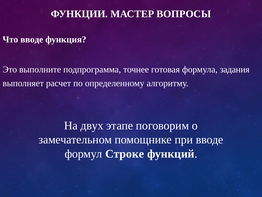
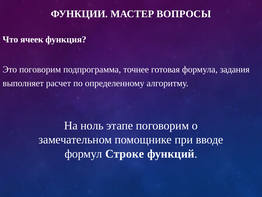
Что вводе: вводе -> ячеек (32, 39)
Это выполните: выполните -> поговорим (40, 69)
двух: двух -> ноль (92, 125)
